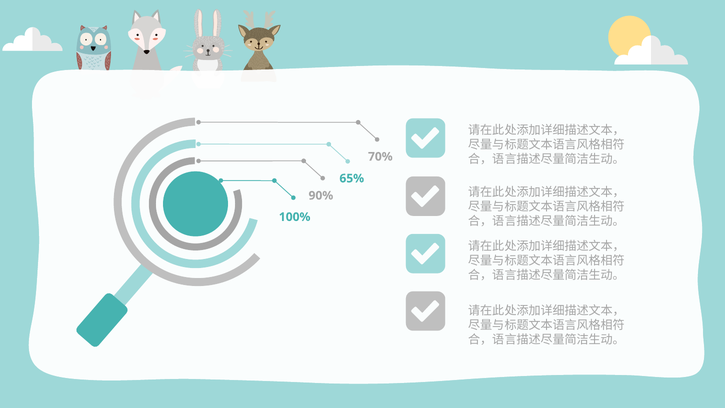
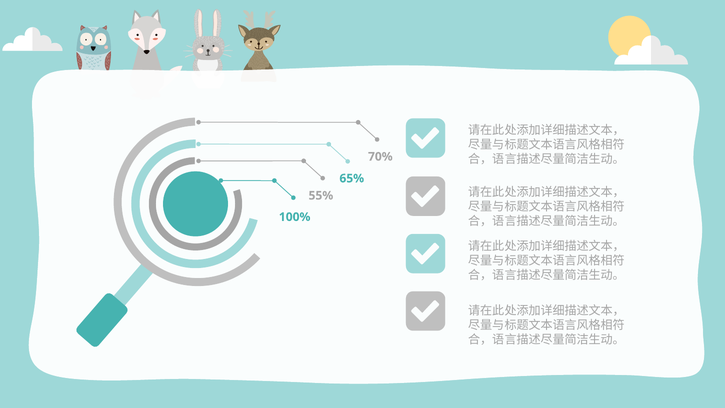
90%: 90% -> 55% (321, 196)
